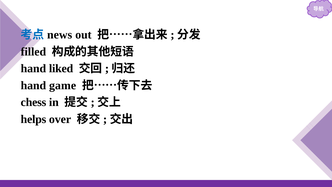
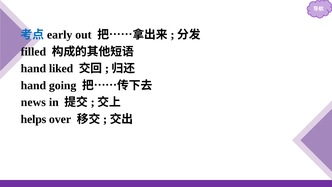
news: news -> early (60, 35)
game: game -> going (63, 85)
chess: chess -> news (33, 102)
